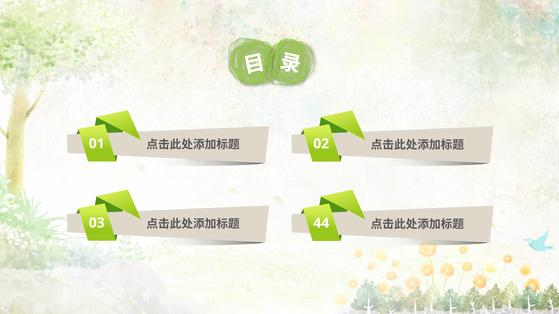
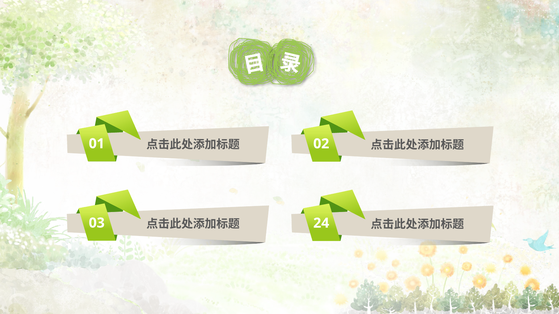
44: 44 -> 24 (321, 223)
